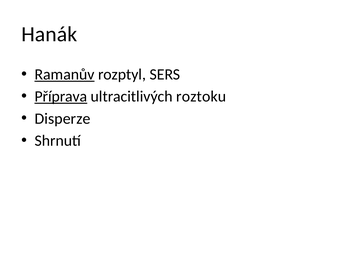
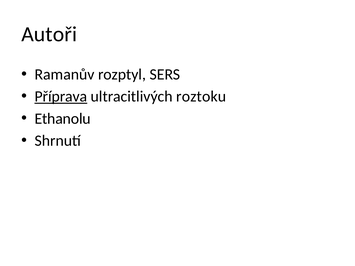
Hanák: Hanák -> Autoři (49, 34)
Ramanův underline: present -> none (65, 74)
Disperze: Disperze -> Ethanolu (63, 119)
